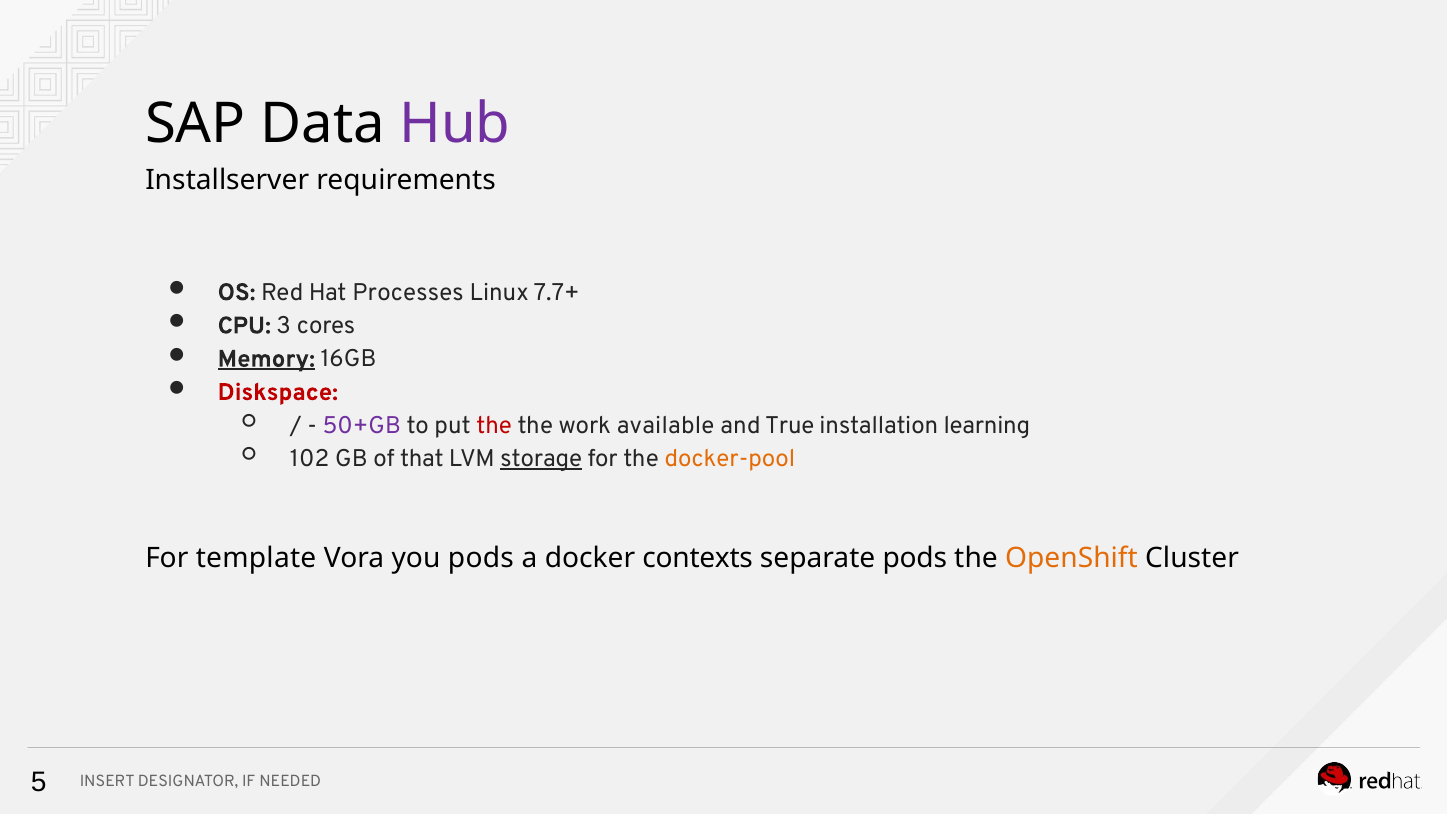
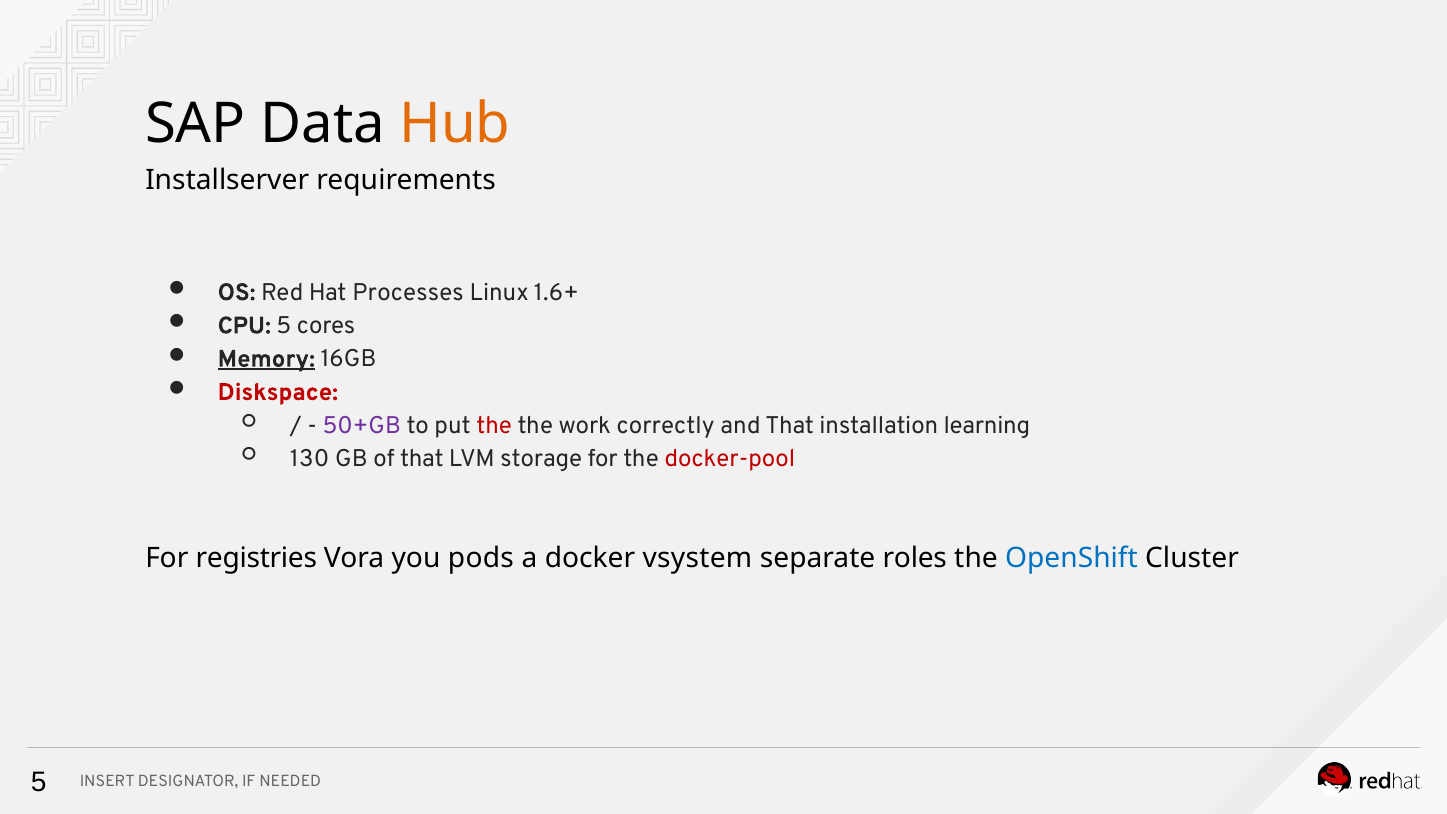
Hub colour: purple -> orange (455, 124)
7.7+: 7.7+ -> 1.6+ (556, 292)
CPU 3: 3 -> 5 (284, 325)
available: available -> correctly (666, 425)
and True: True -> That (790, 425)
102: 102 -> 130 (310, 459)
storage underline: present -> none (541, 459)
docker-pool colour: orange -> red (730, 459)
template: template -> registries (256, 558)
contexts: contexts -> vsystem (697, 558)
separate pods: pods -> roles (915, 558)
OpenShift colour: orange -> blue (1071, 558)
